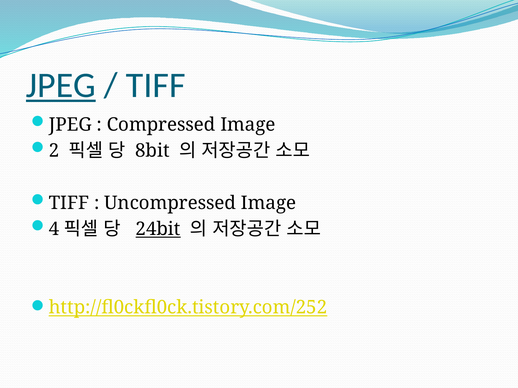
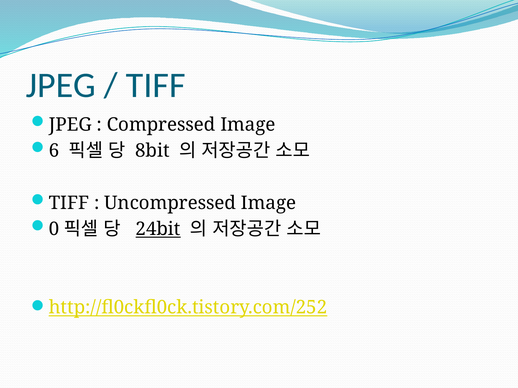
JPEG underline: present -> none (61, 86)
2: 2 -> 6 (54, 151)
4: 4 -> 0 (54, 229)
